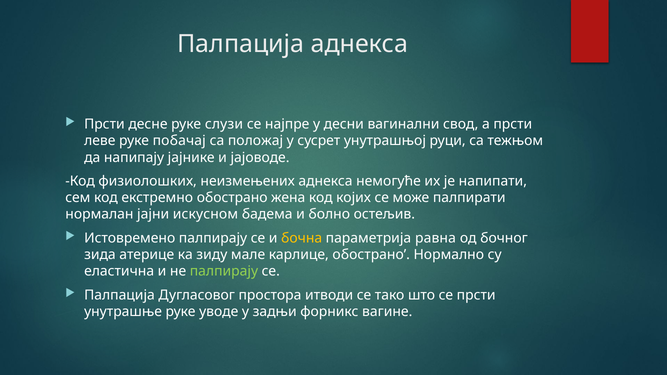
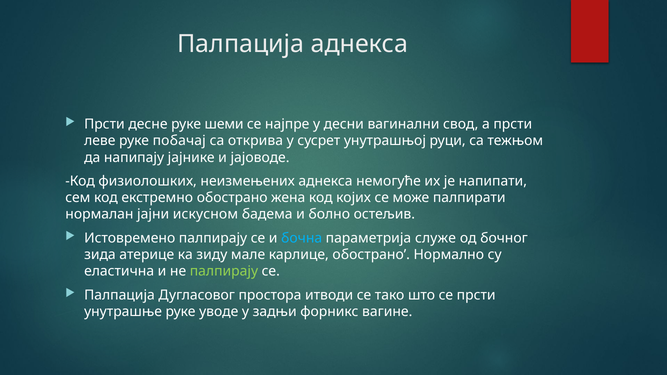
слузи: слузи -> шеми (224, 124)
положај: положај -> открива (255, 141)
бочна colour: yellow -> light blue (302, 238)
равна: равна -> служе (435, 238)
